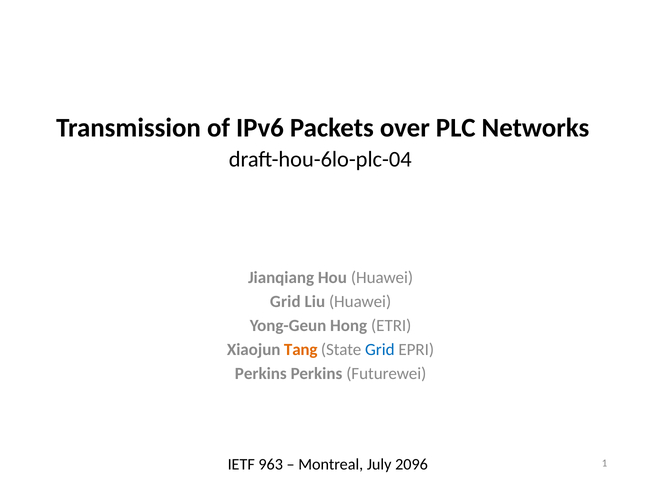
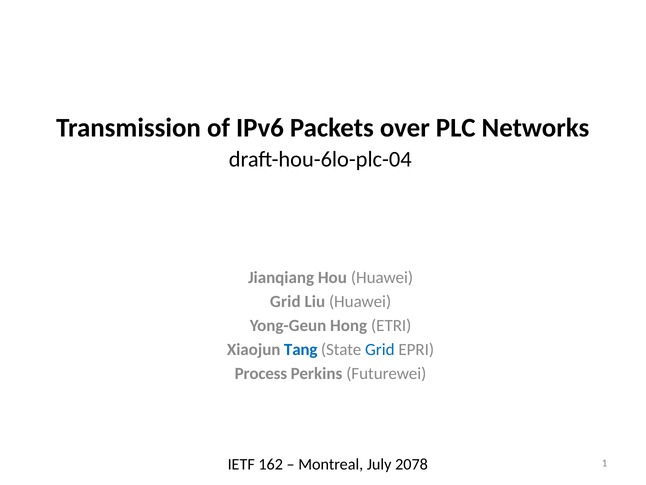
Tang colour: orange -> blue (301, 349)
Perkins: Perkins -> Process (261, 373)
963: 963 -> 162 (271, 464)
2096: 2096 -> 2078 (412, 464)
